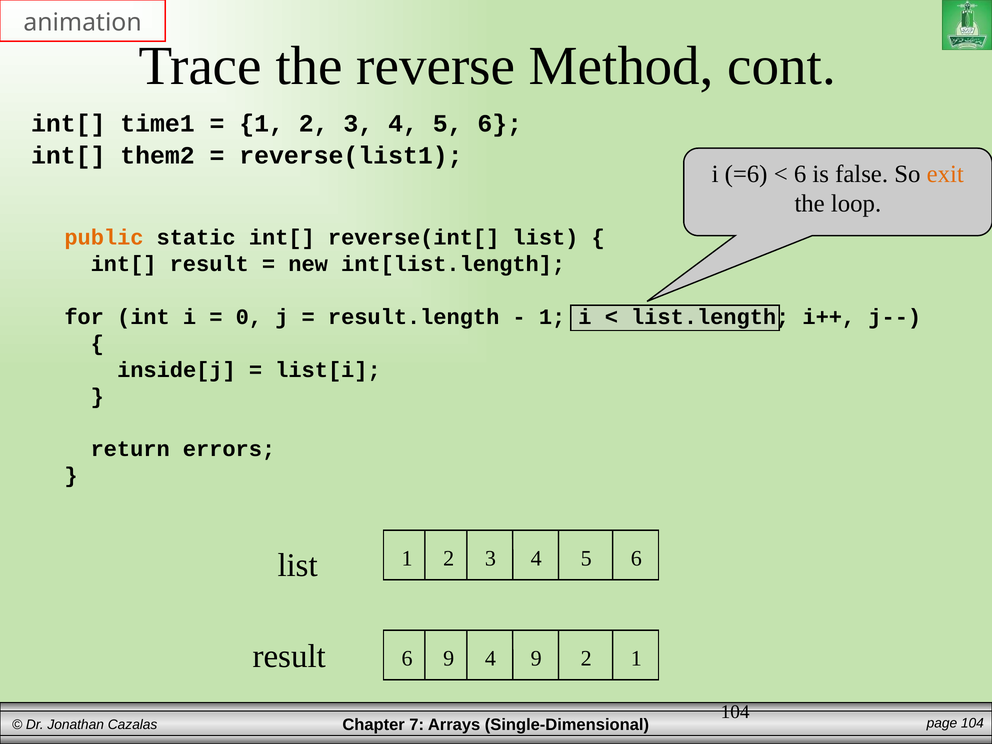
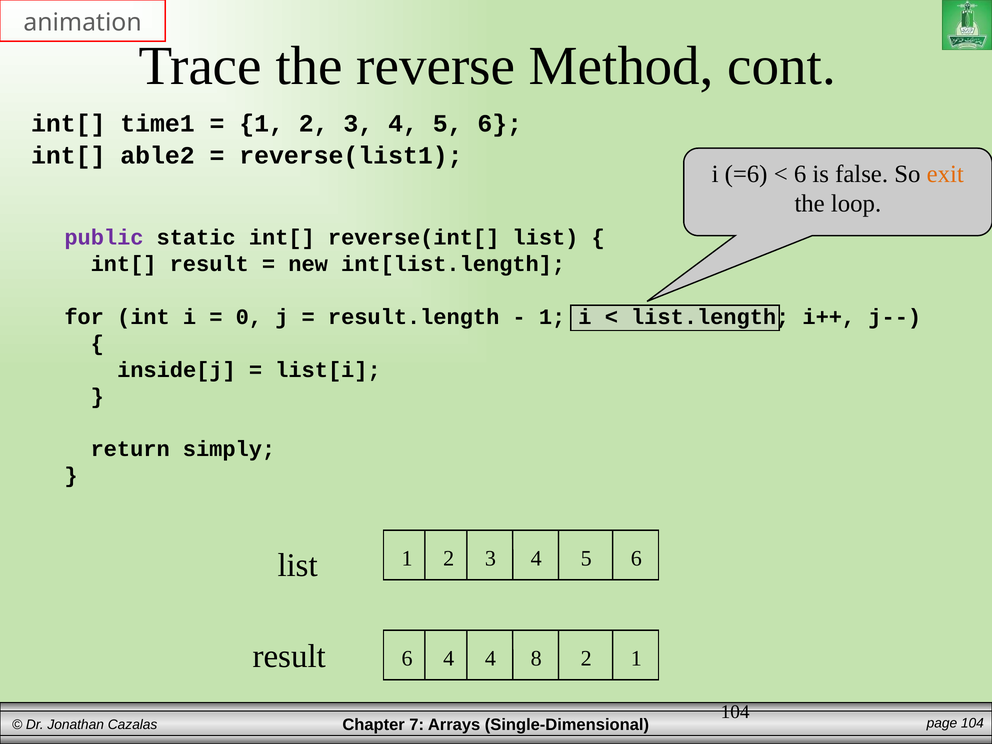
them2: them2 -> able2 (157, 155)
public colour: orange -> purple (104, 238)
errors: errors -> simply (229, 449)
6 9: 9 -> 4 (449, 658)
4 9: 9 -> 8 (536, 658)
